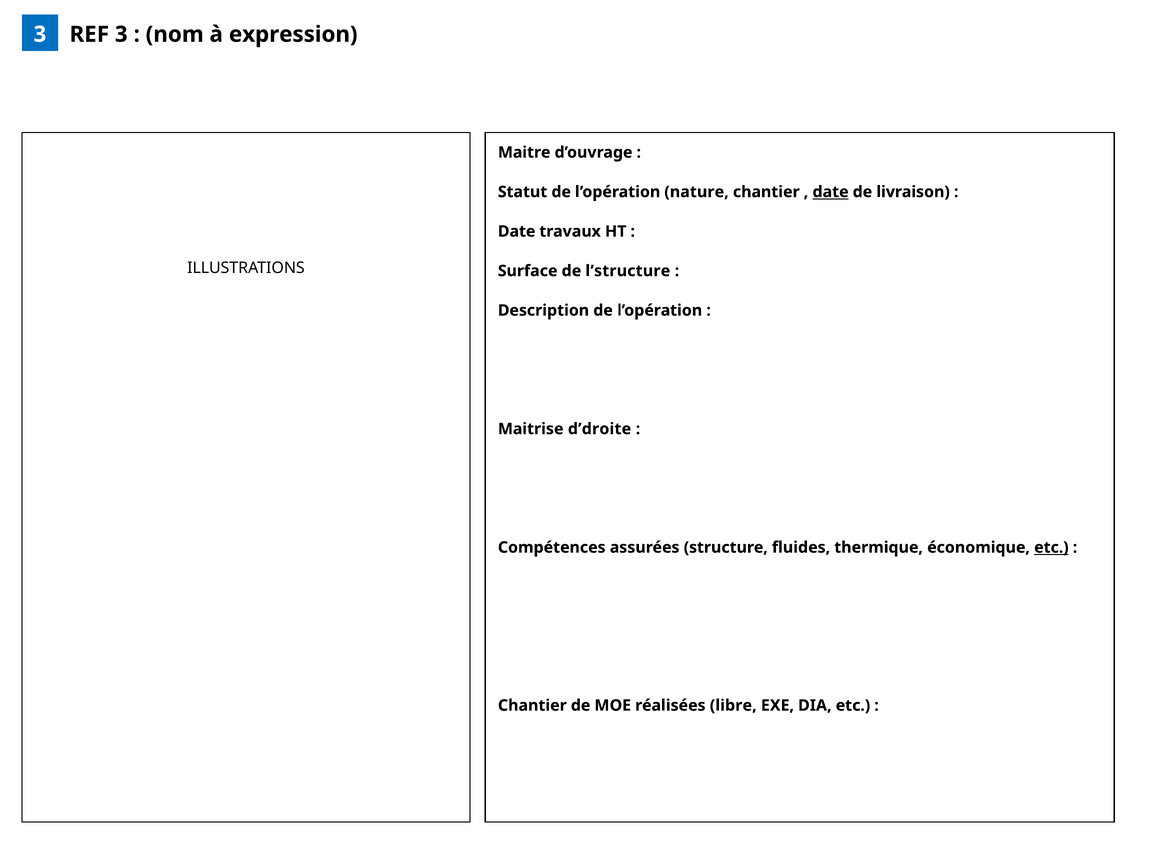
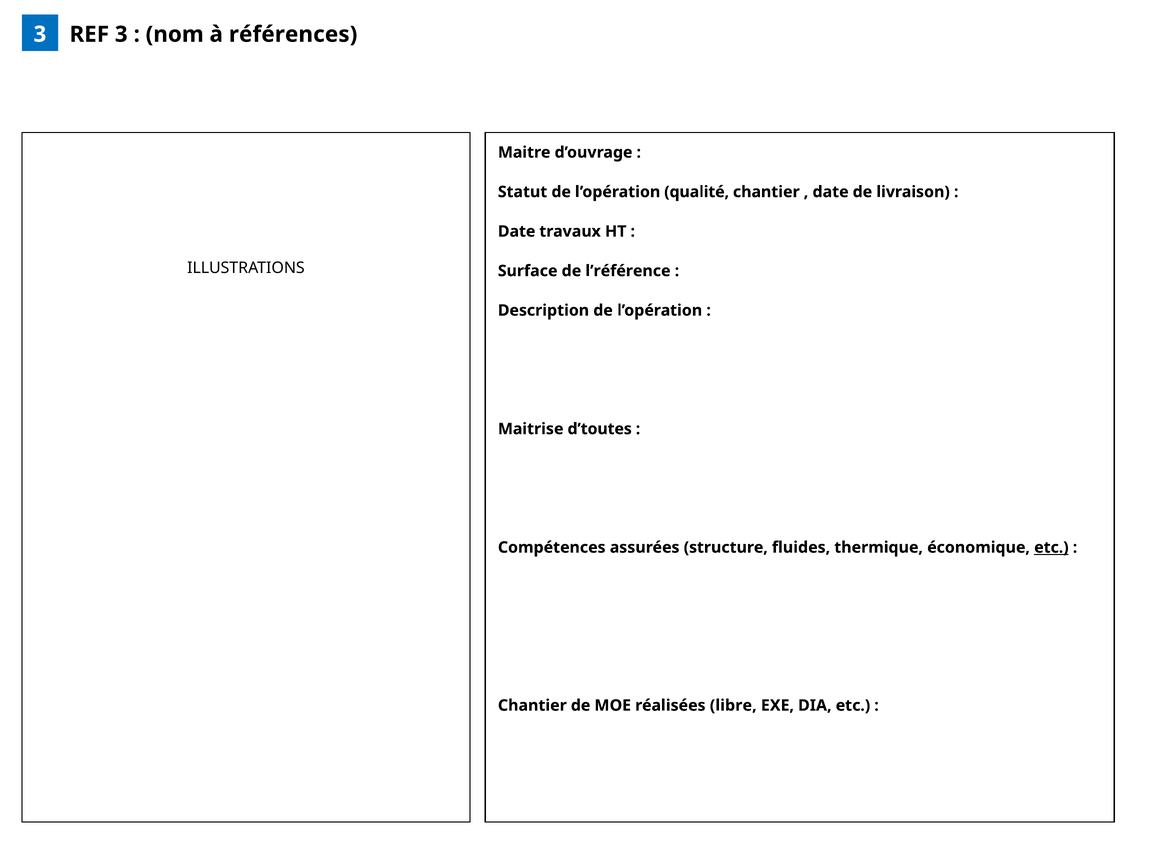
expression: expression -> références (293, 34)
nature: nature -> qualité (697, 192)
date underline: present -> none (831, 192)
l’structure: l’structure -> l’référence (628, 271)
d’droite: d’droite -> d’toutes (600, 429)
